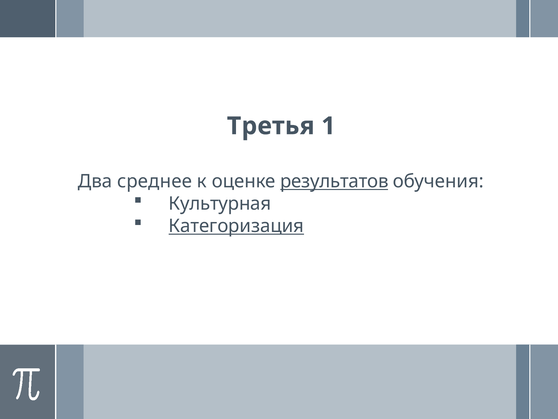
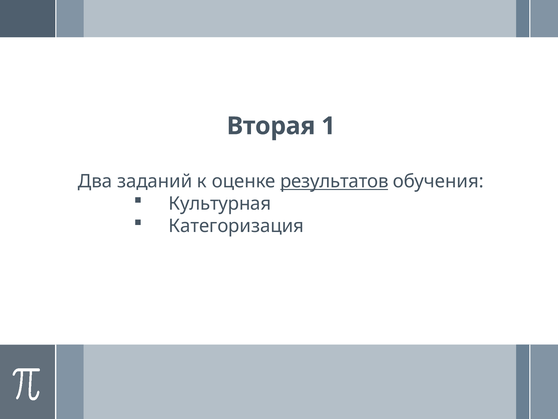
Третья: Третья -> Вторая (271, 126)
среднее: среднее -> заданий (155, 181)
Категоризация underline: present -> none (236, 226)
